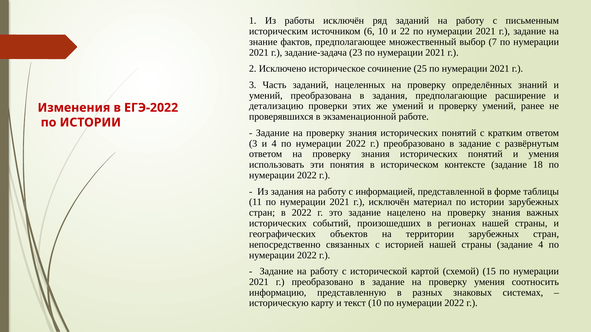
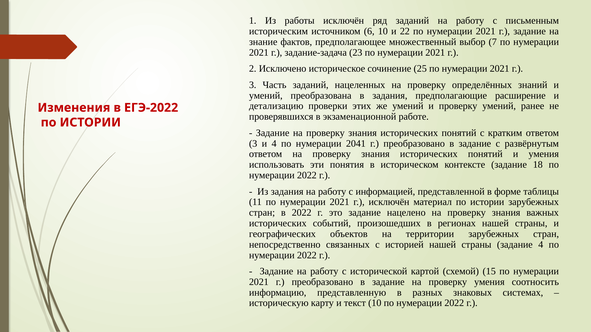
2022: 2022 -> 2041 (356, 144)
